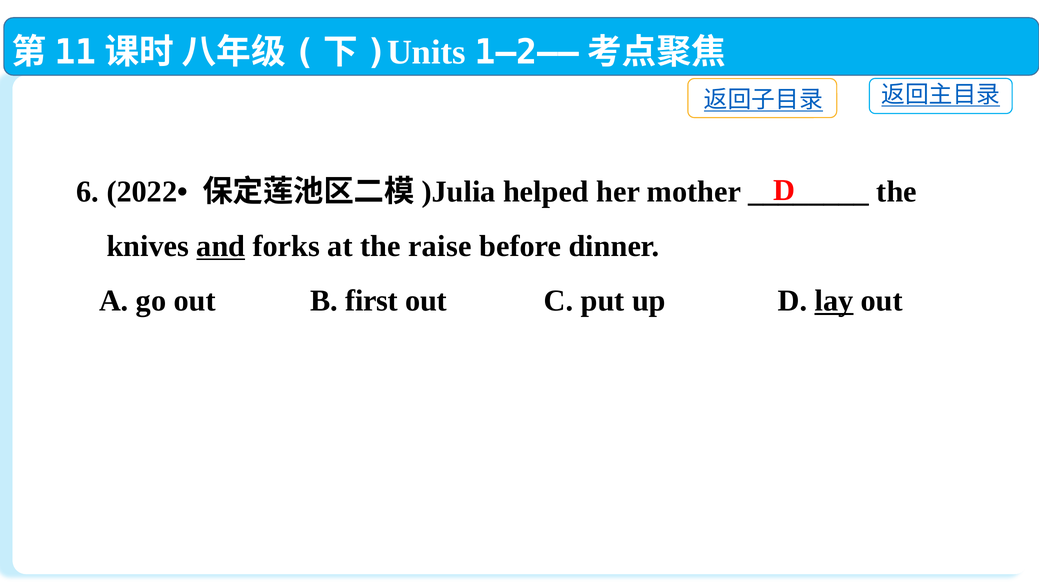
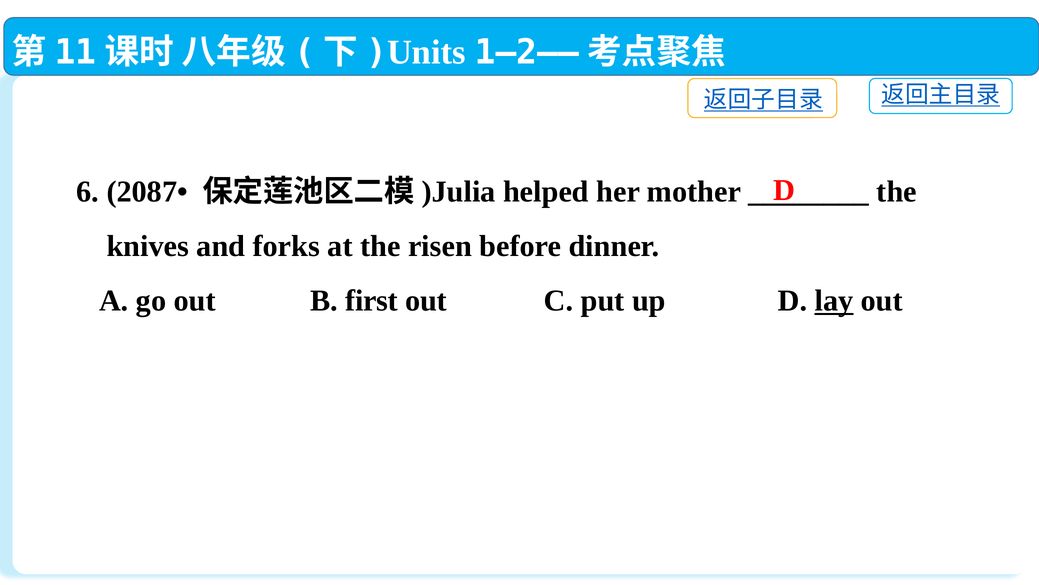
2022•: 2022• -> 2087• (147, 191)
and underline: present -> none (221, 246)
raise: raise -> risen (440, 246)
